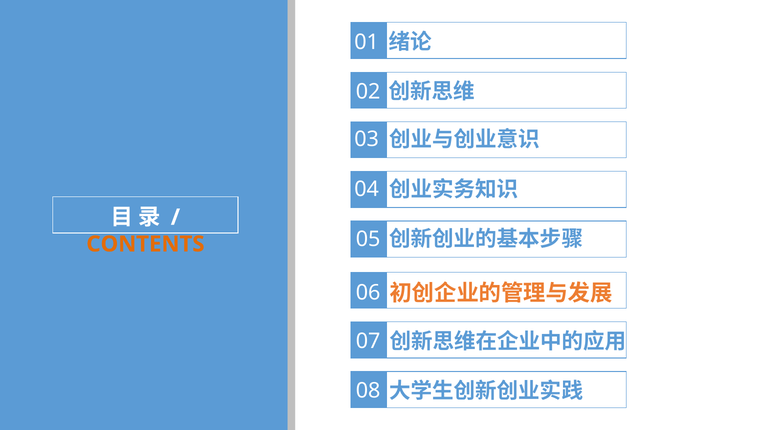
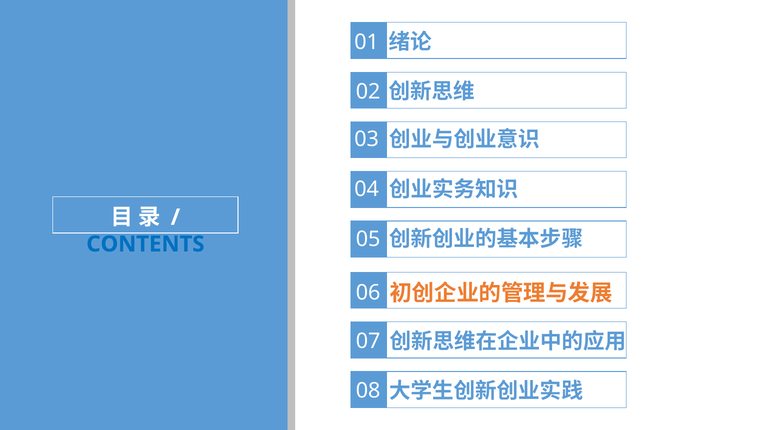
CONTENTS colour: orange -> blue (145, 244)
